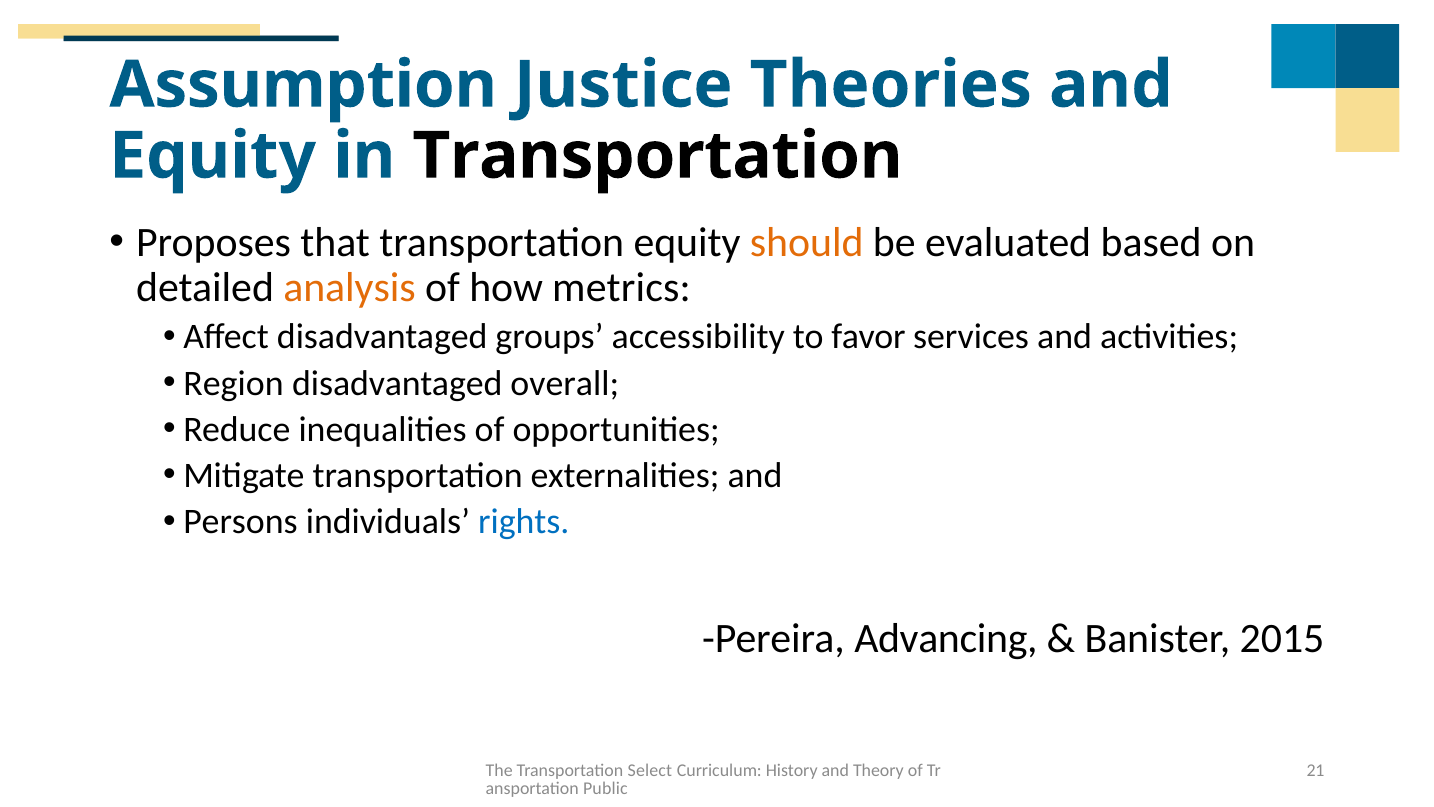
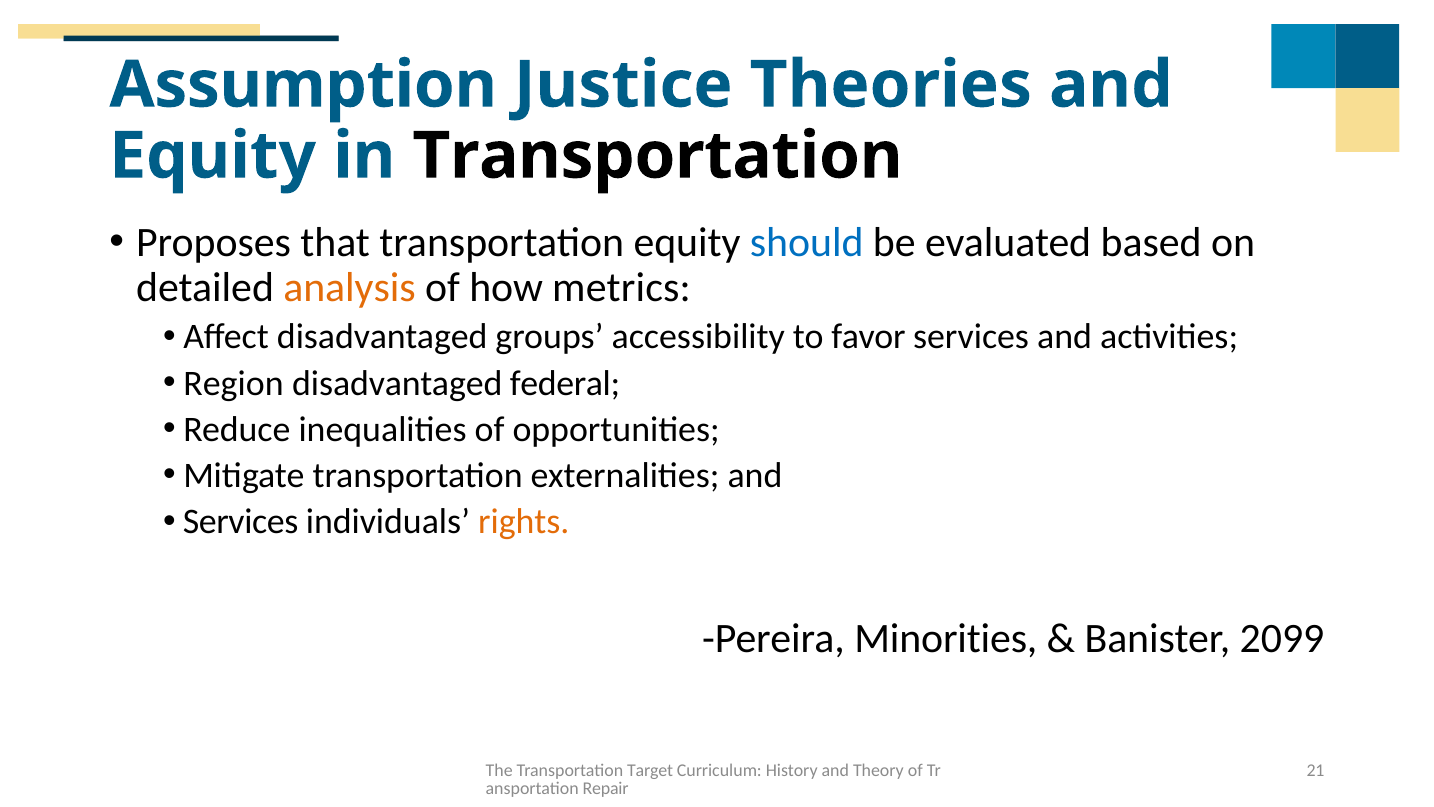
should colour: orange -> blue (807, 242)
overall: overall -> federal (565, 383)
Persons: Persons -> Services (241, 522)
rights colour: blue -> orange (524, 522)
Advancing: Advancing -> Minorities (946, 638)
2015: 2015 -> 2099 (1282, 638)
Select: Select -> Target (650, 770)
Public: Public -> Repair (606, 788)
